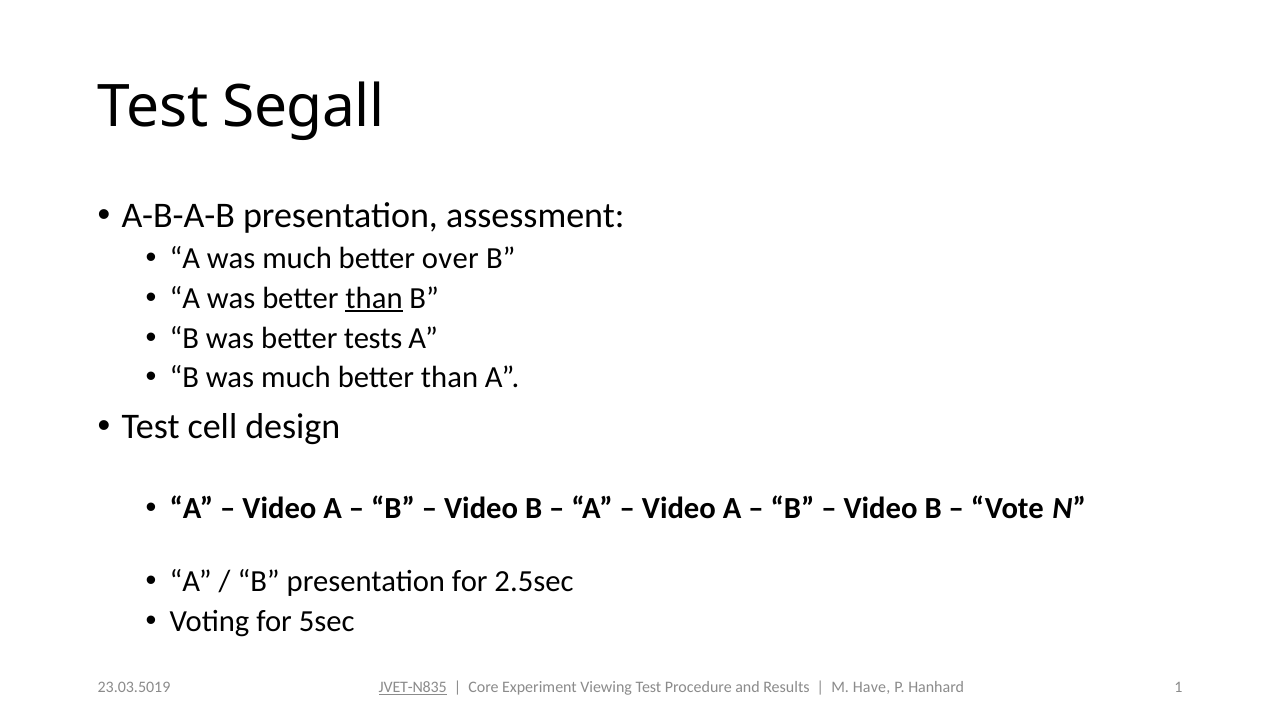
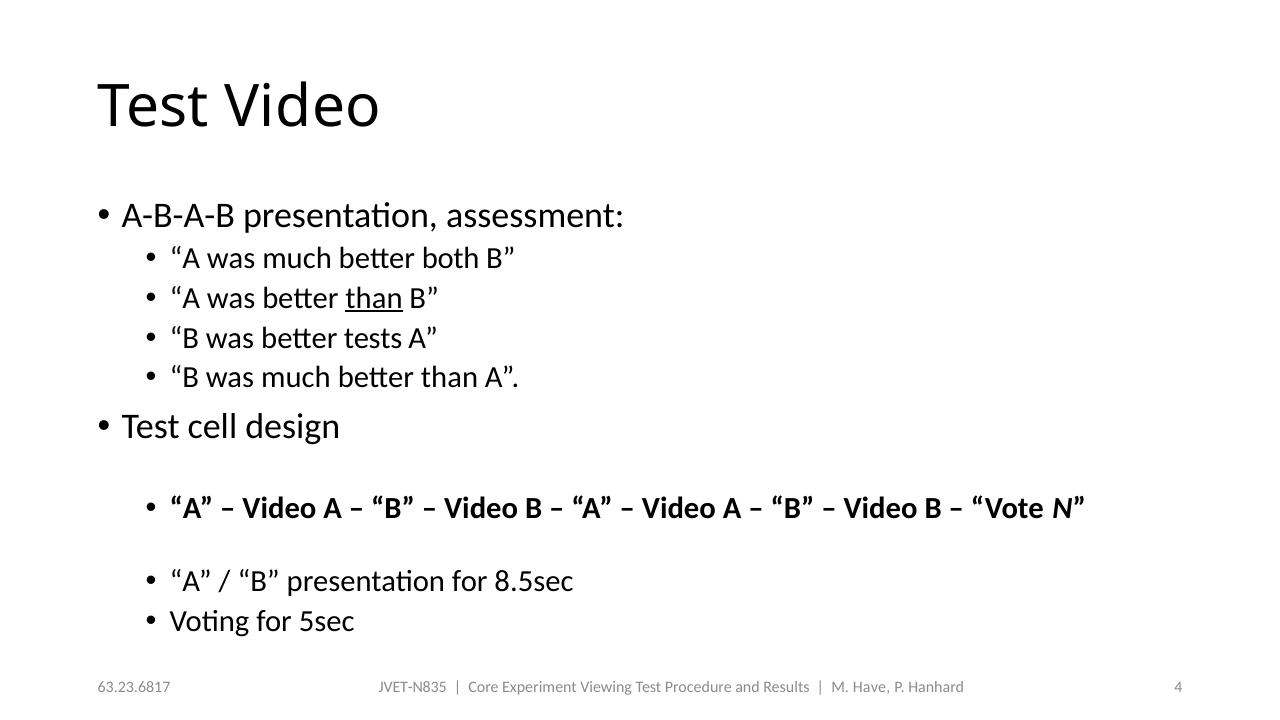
Test Segall: Segall -> Video (303, 108)
over: over -> both (451, 258)
2.5sec: 2.5sec -> 8.5sec (534, 581)
JVET-N835 underline: present -> none (413, 687)
1: 1 -> 4 (1178, 687)
23.03.5019: 23.03.5019 -> 63.23.6817 (134, 688)
